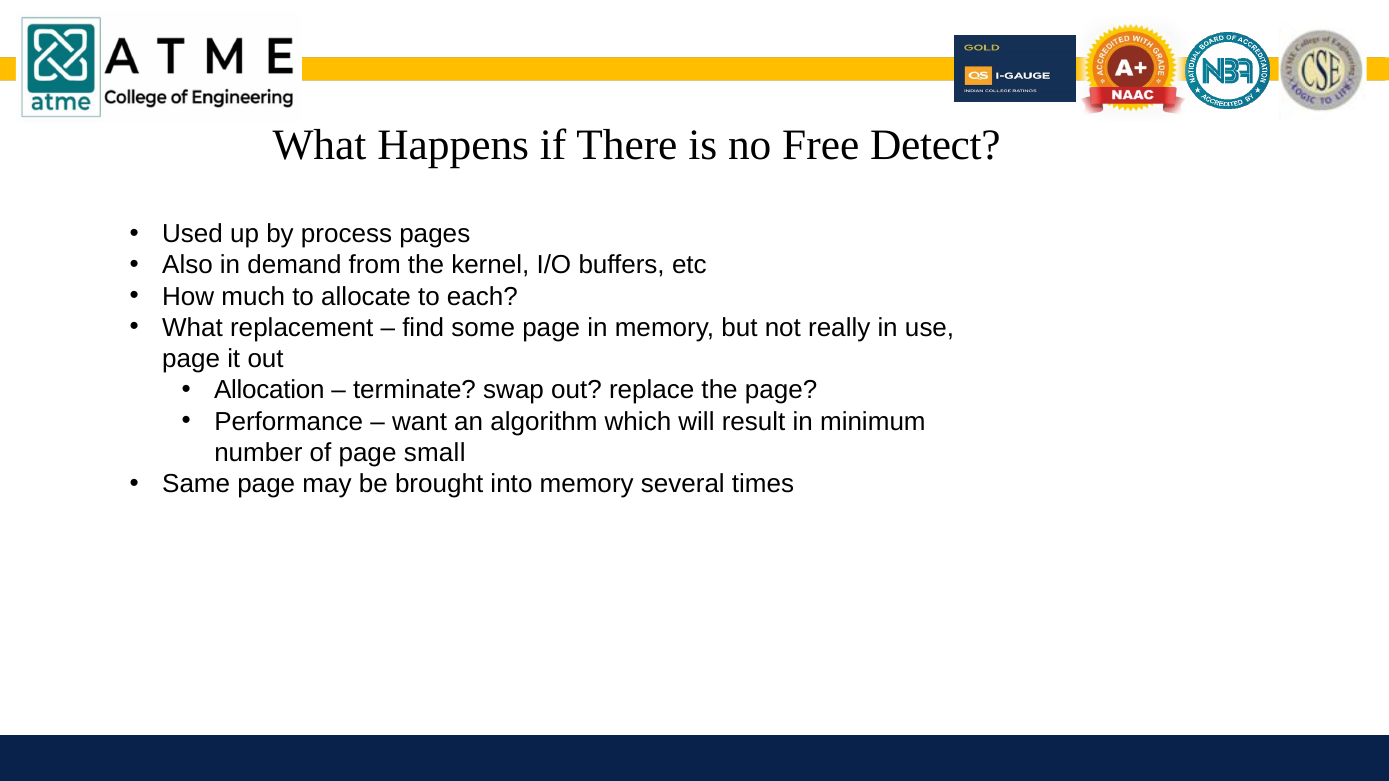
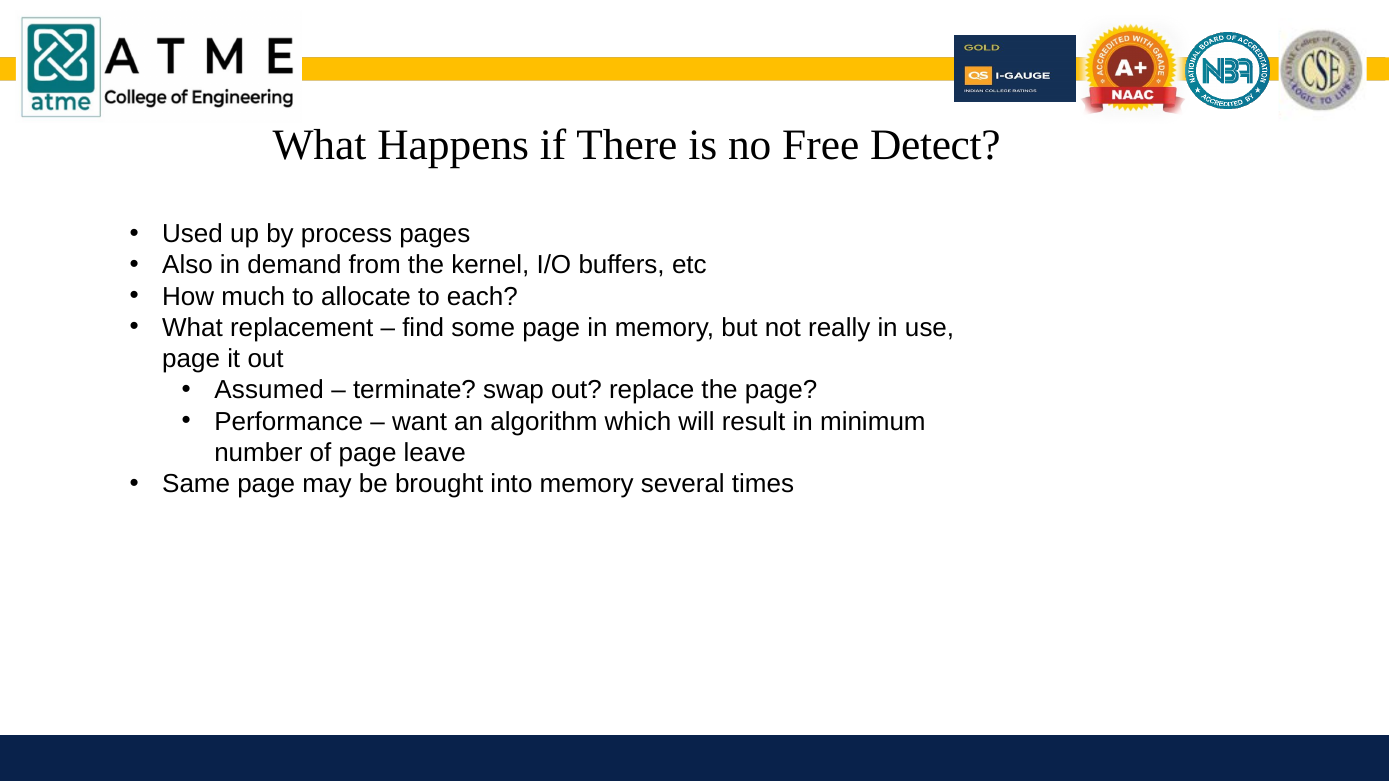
Allocation: Allocation -> Assumed (269, 390)
small: small -> leave (435, 453)
